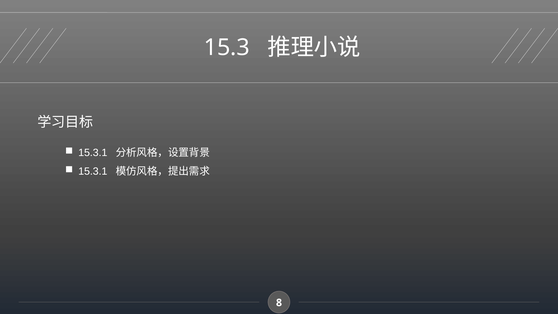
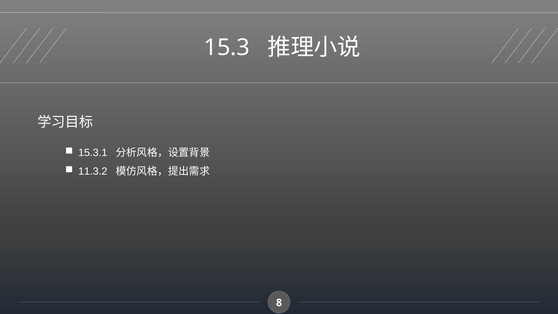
15.3.1: 15.3.1 -> 11.3.2 (93, 171)
